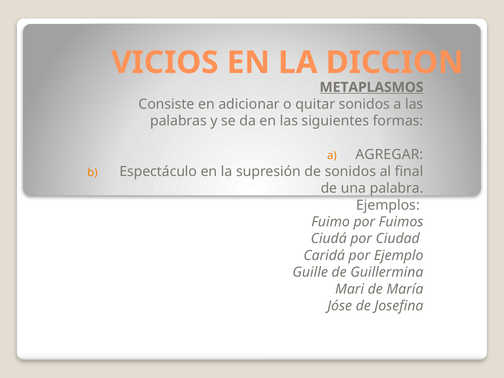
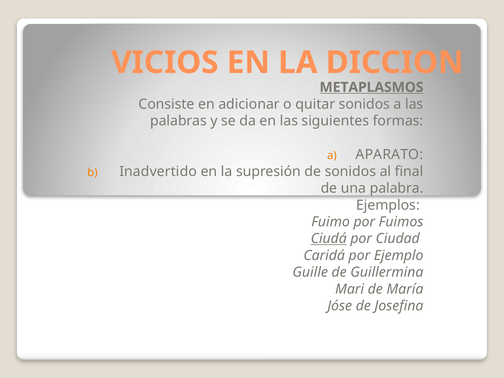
AGREGAR: AGREGAR -> APARATO (389, 155)
Espectáculo: Espectáculo -> Inadvertido (158, 171)
Ciudá underline: none -> present (329, 239)
